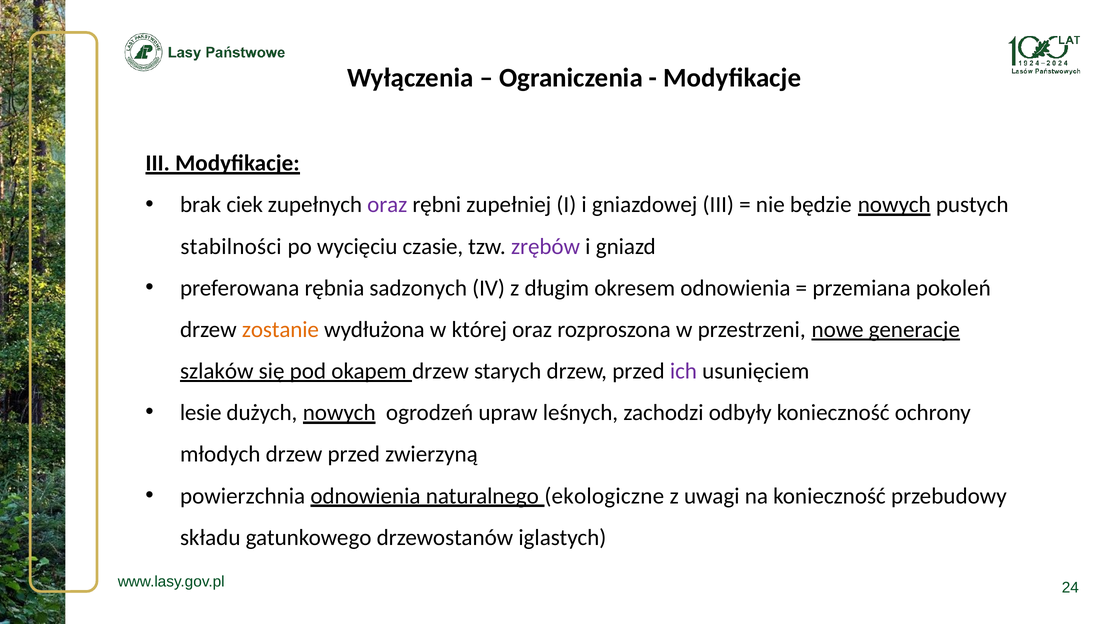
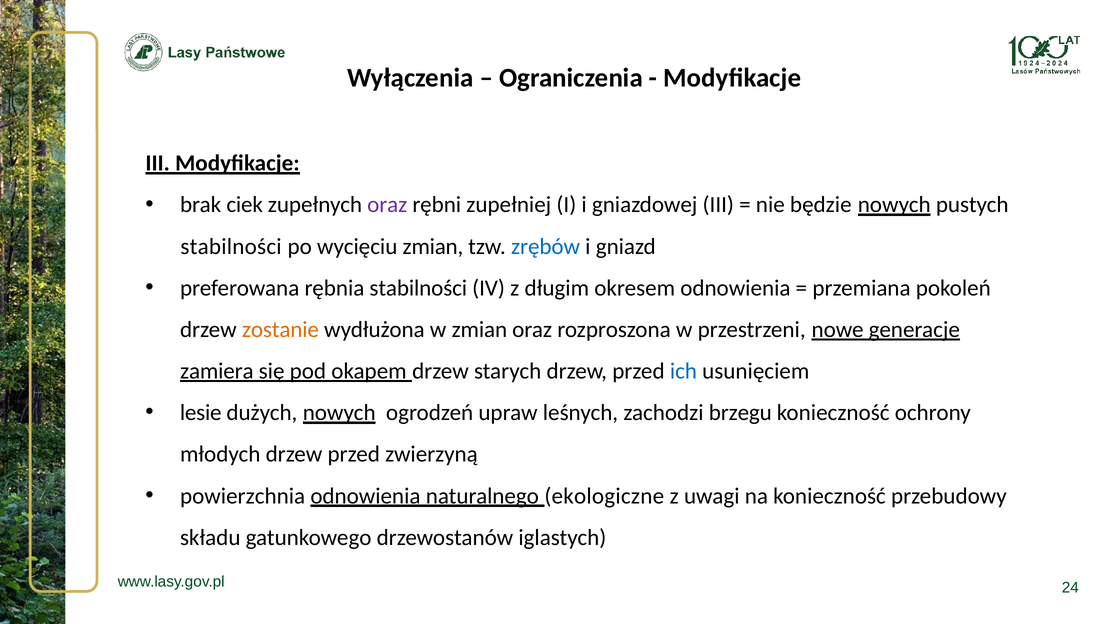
wycięciu czasie: czasie -> zmian (433, 246)
zrębów colour: purple -> blue (546, 246)
rębnia sadzonych: sadzonych -> stabilności (418, 288)
w której: której -> zmian (479, 329)
szlaków: szlaków -> zamiera (217, 371)
ich colour: purple -> blue (683, 371)
odbyły: odbyły -> brzegu (740, 413)
